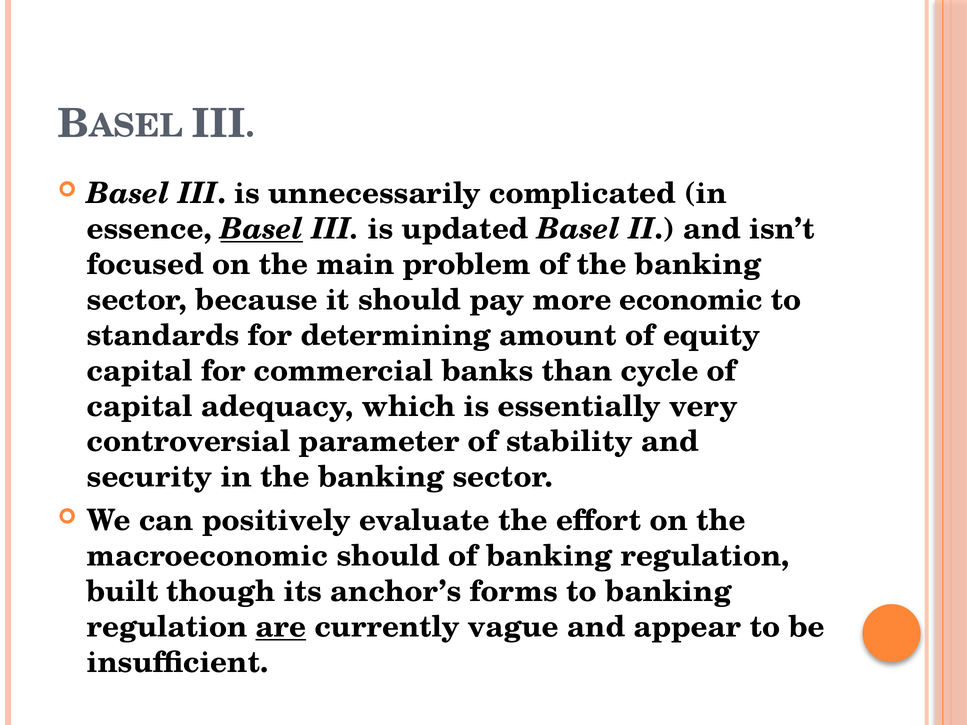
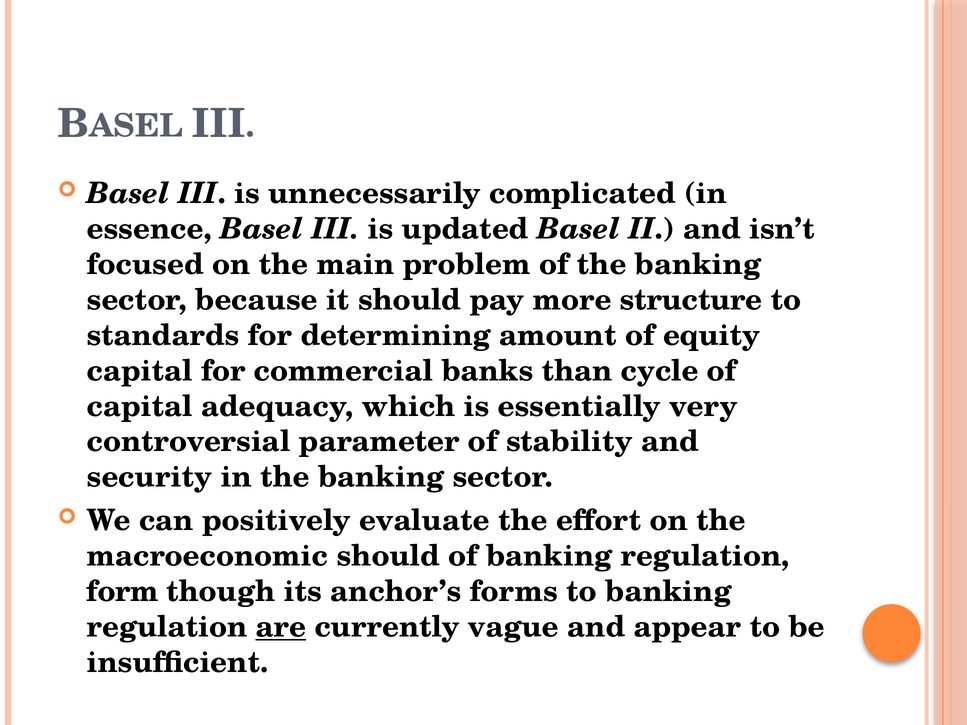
Basel underline: present -> none (262, 229)
economic: economic -> structure (691, 300)
built: built -> form (123, 592)
